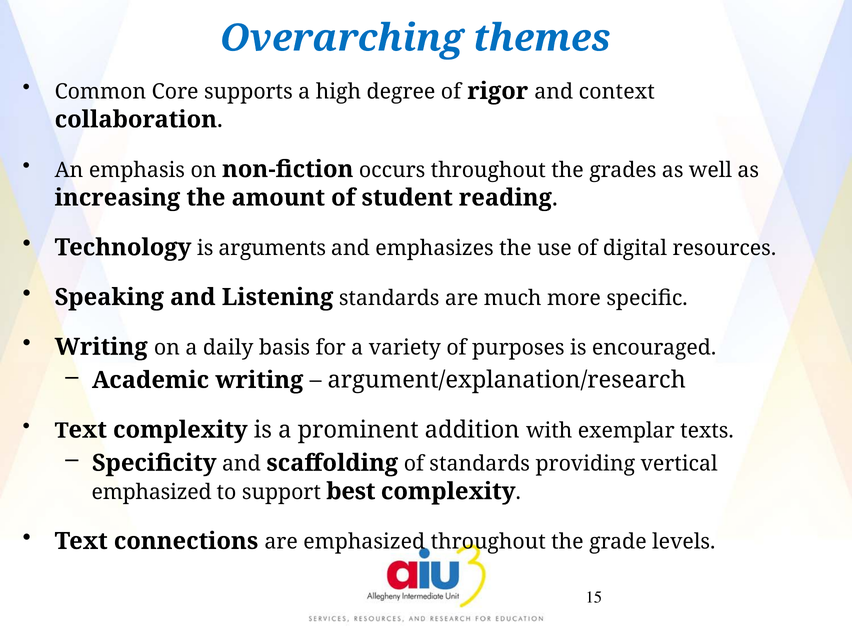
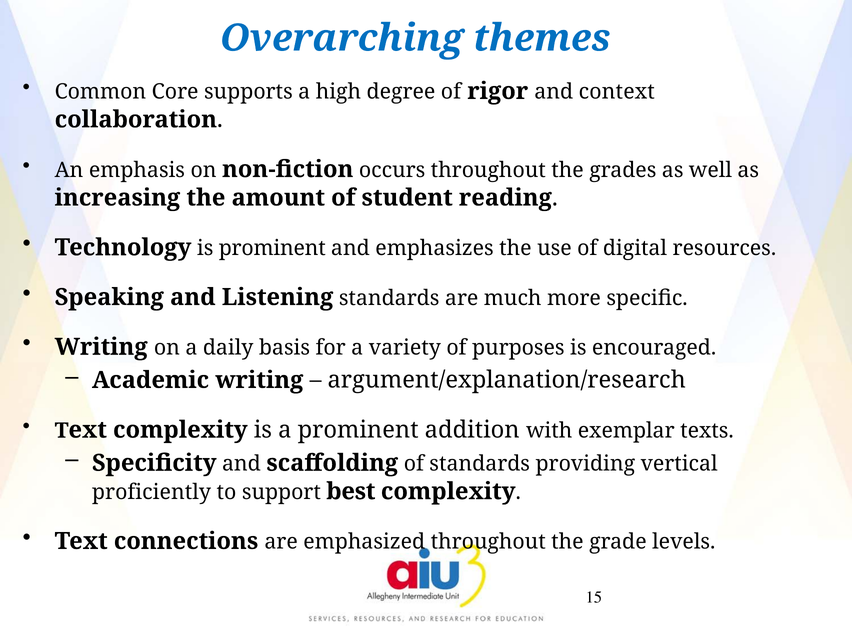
is arguments: arguments -> prominent (272, 248)
emphasized: emphasized -> proficiently (151, 492)
